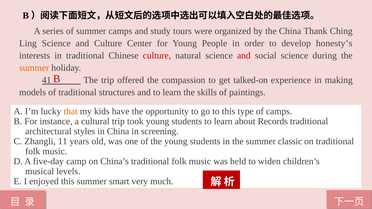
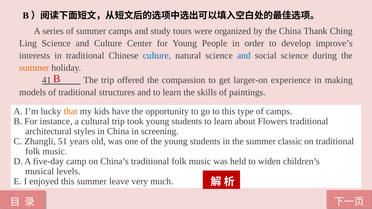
honesty’s: honesty’s -> improve’s (334, 43)
culture colour: red -> blue (157, 56)
and colour: red -> blue (244, 56)
talked-on: talked-on -> larger-on (251, 80)
Records: Records -> Flowers (273, 121)
11: 11 -> 51 (63, 141)
smart: smart -> leave (119, 182)
